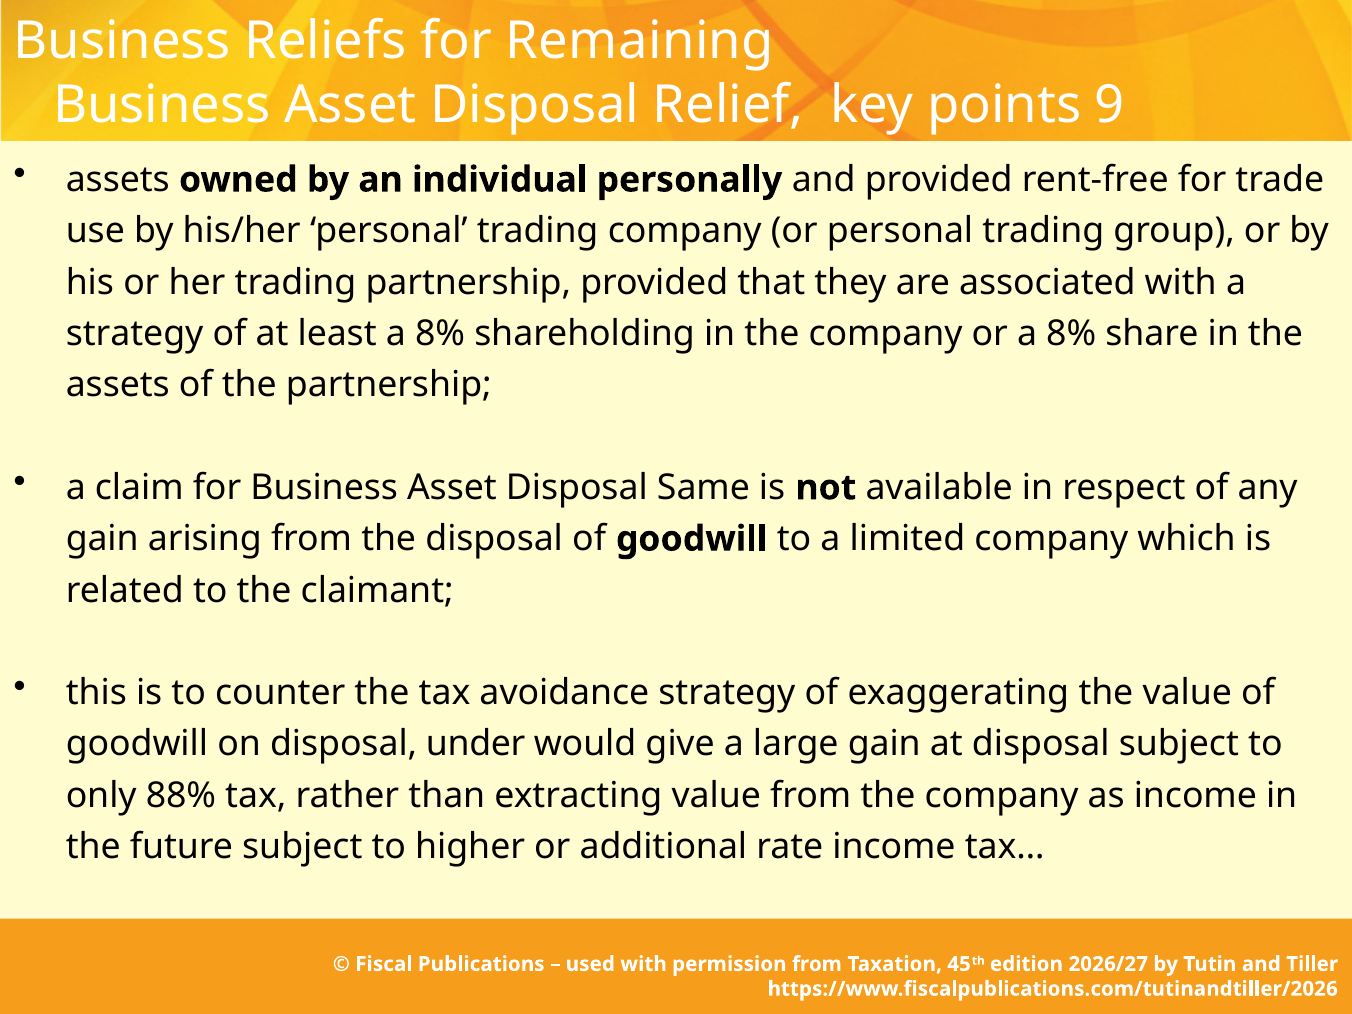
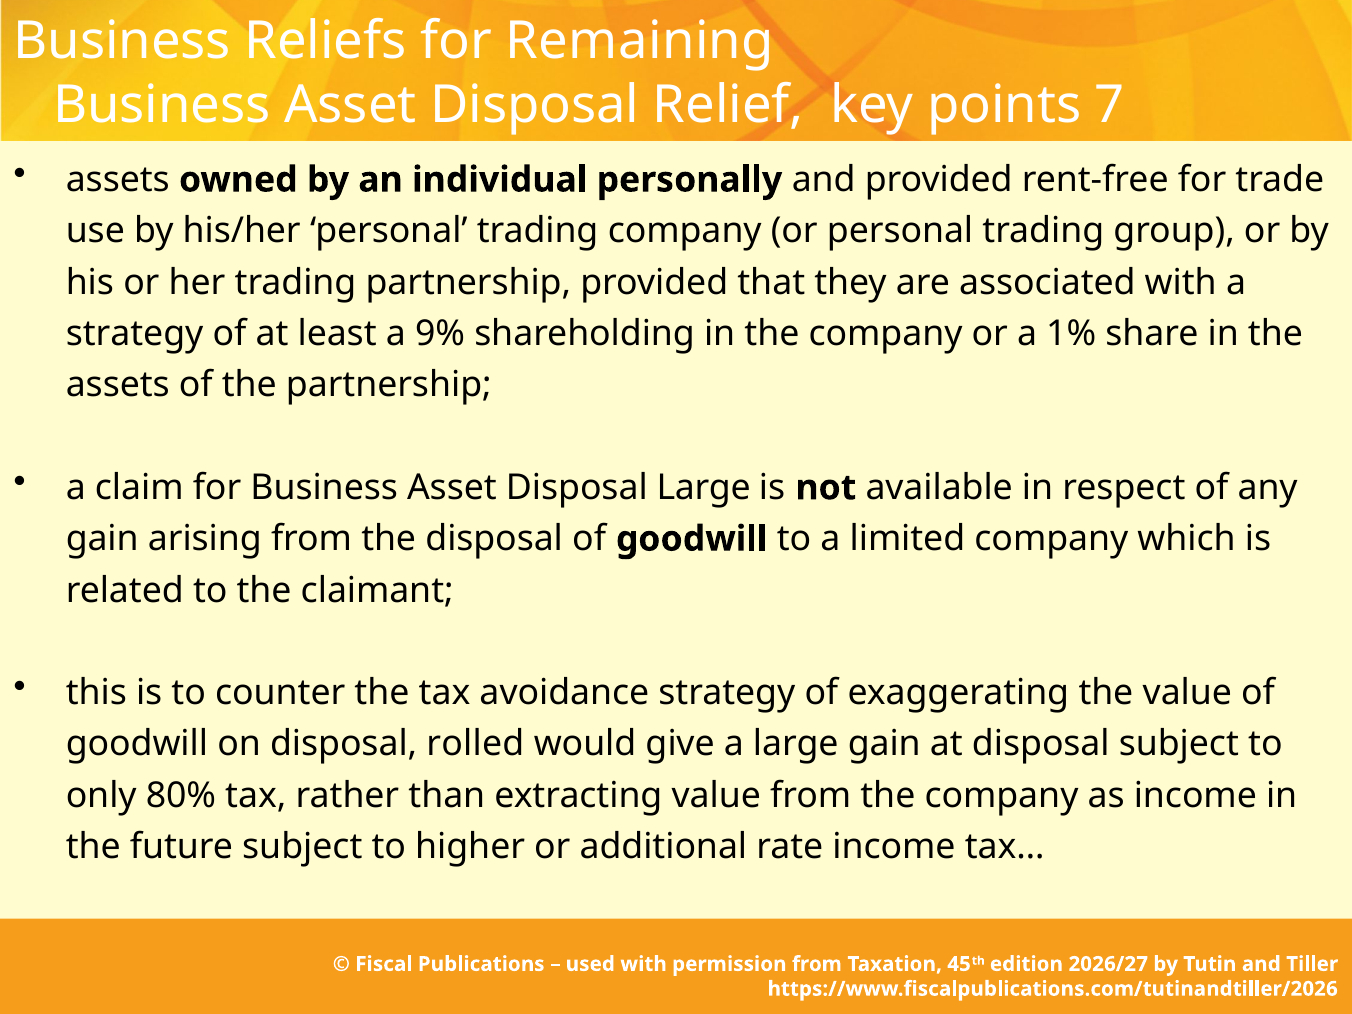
9: 9 -> 7 (1110, 105)
least a 8%: 8% -> 9% (440, 334)
or a 8%: 8% -> 1% (1071, 334)
Disposal Same: Same -> Large (704, 488)
under: under -> rolled (475, 744)
88%: 88% -> 80% (181, 795)
